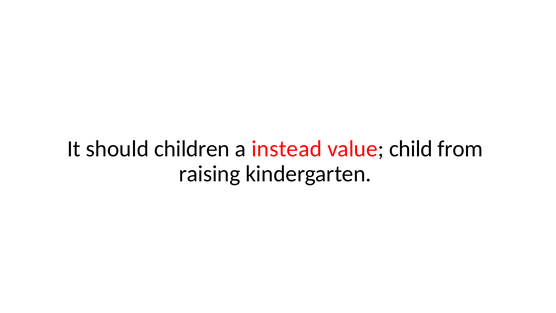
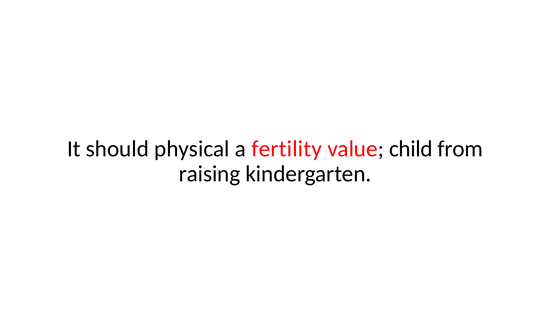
children: children -> physical (192, 149)
instead: instead -> fertility (287, 149)
